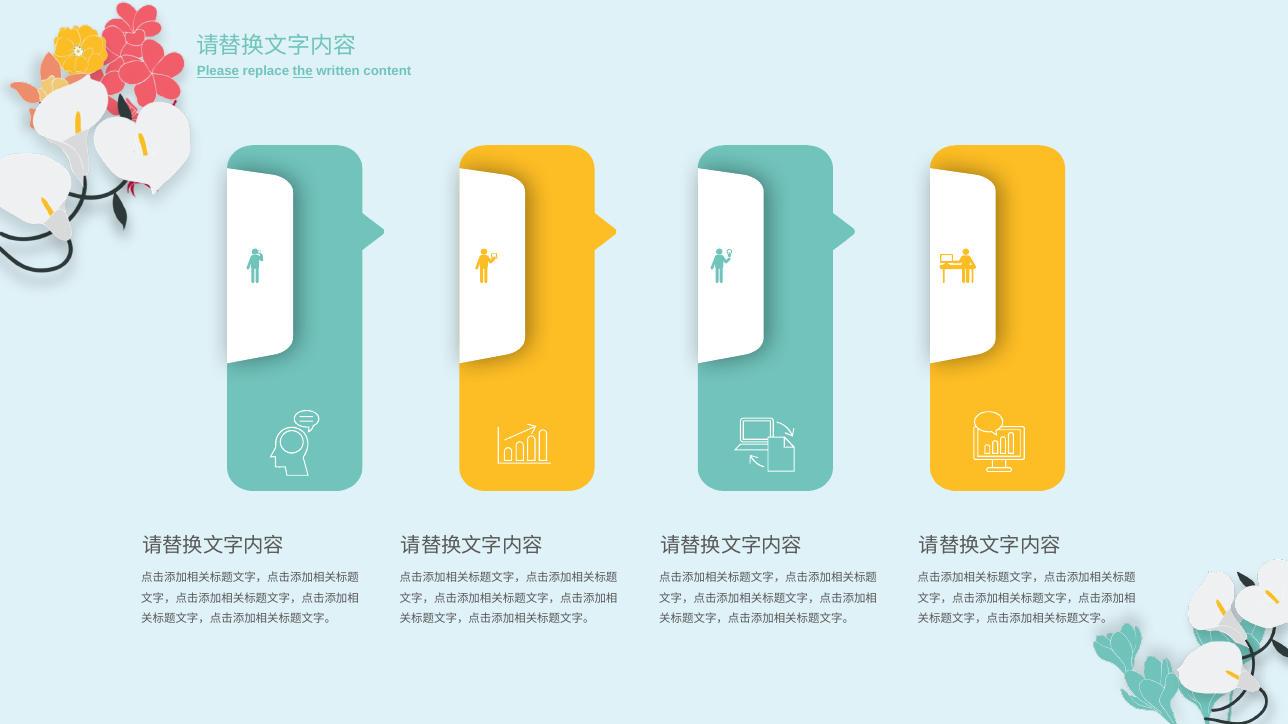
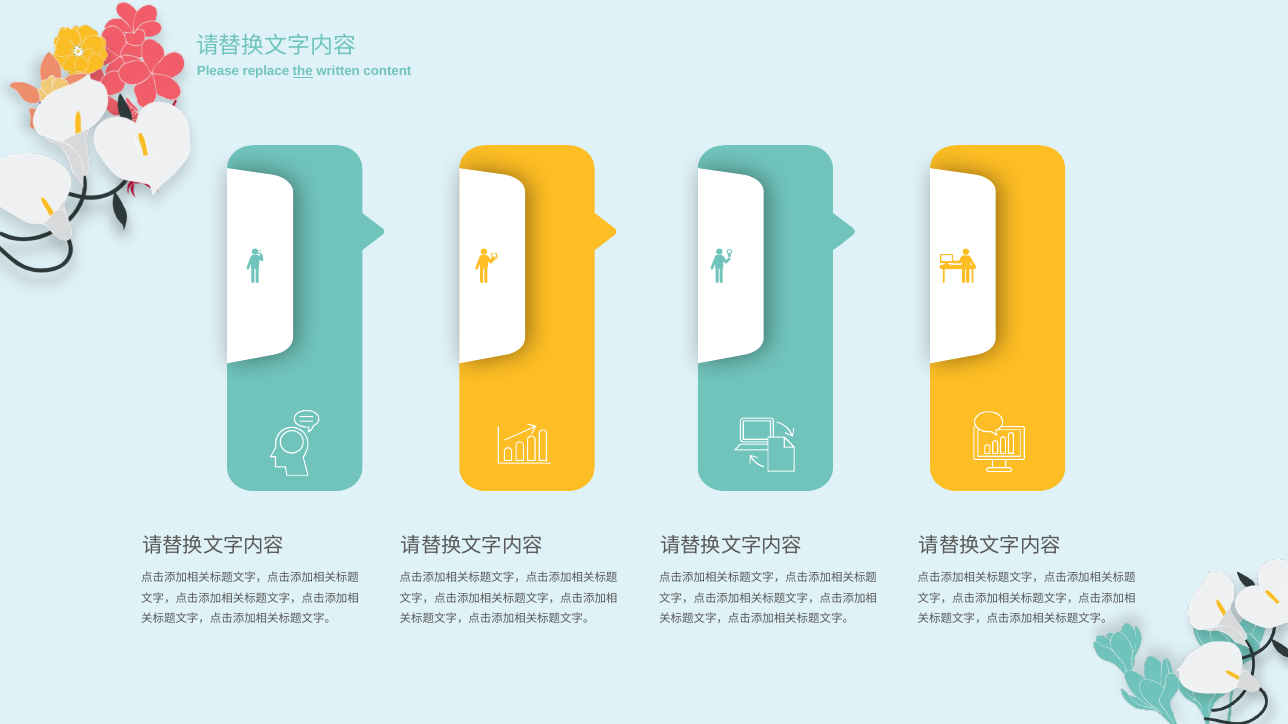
Please underline: present -> none (218, 71)
